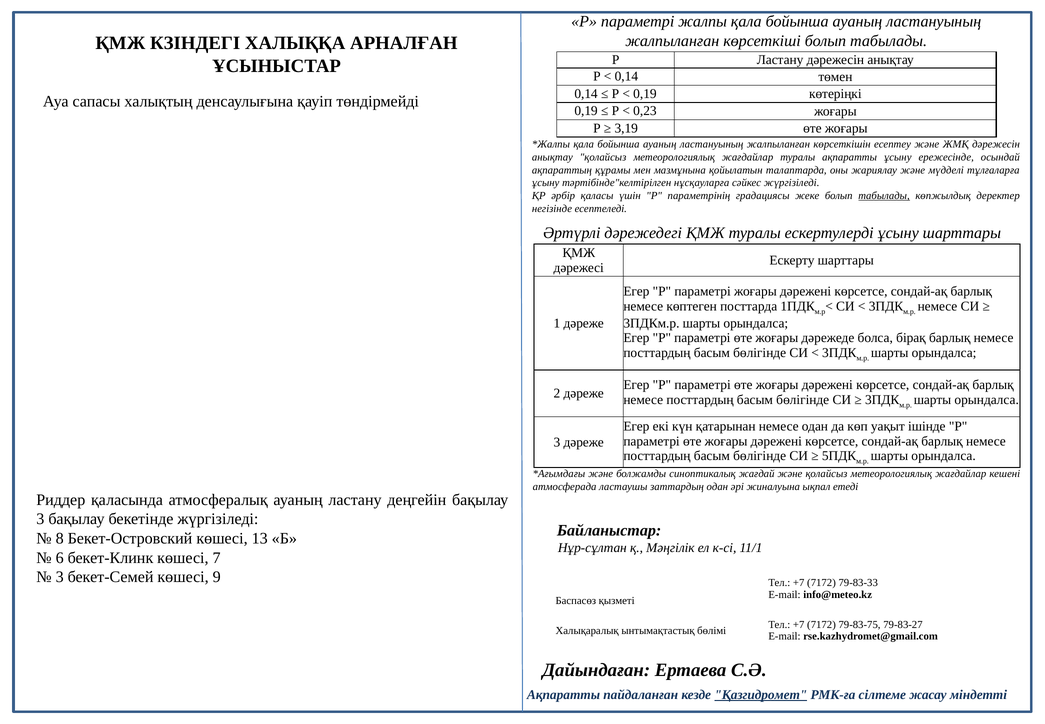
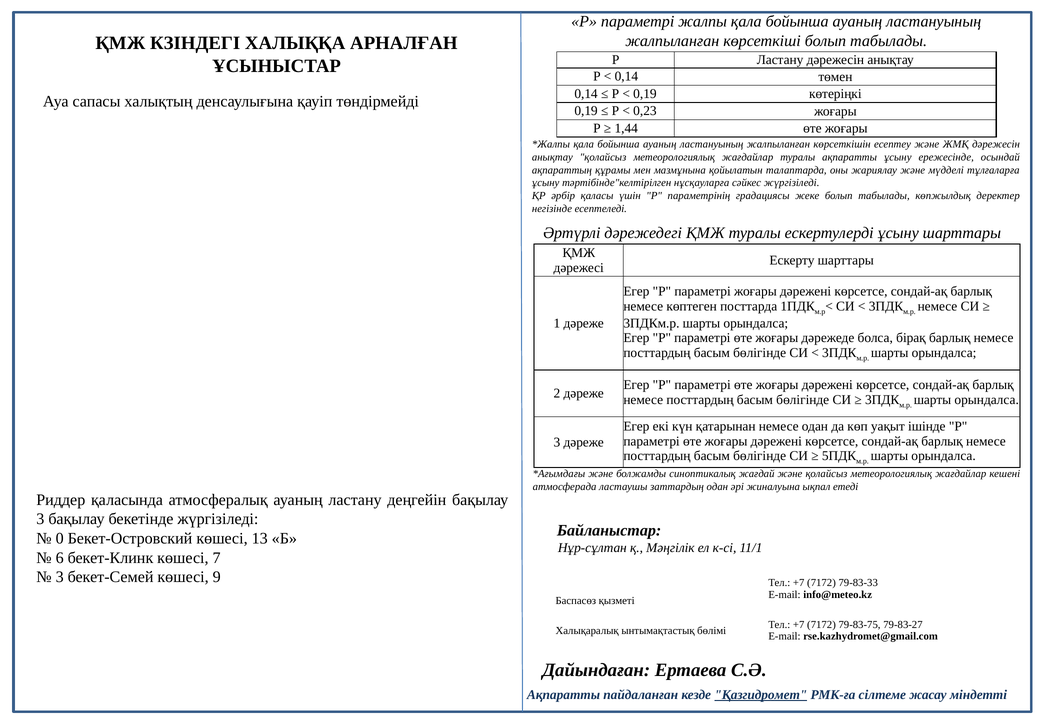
3,19: 3,19 -> 1,44 (626, 128)
табылады underline: present -> none (884, 196)
8: 8 -> 0 (60, 538)
